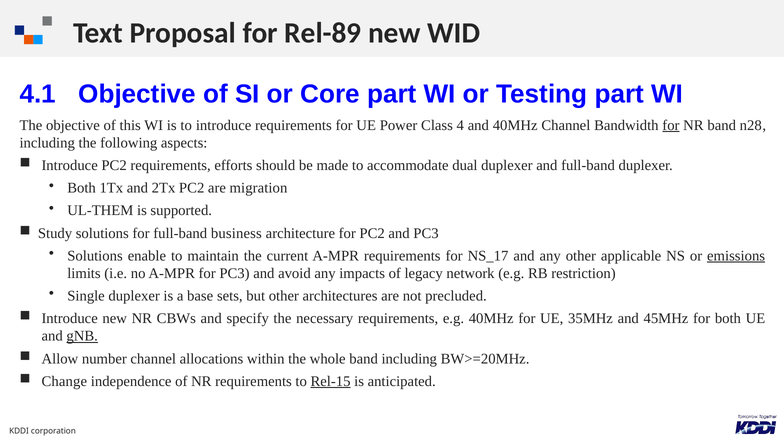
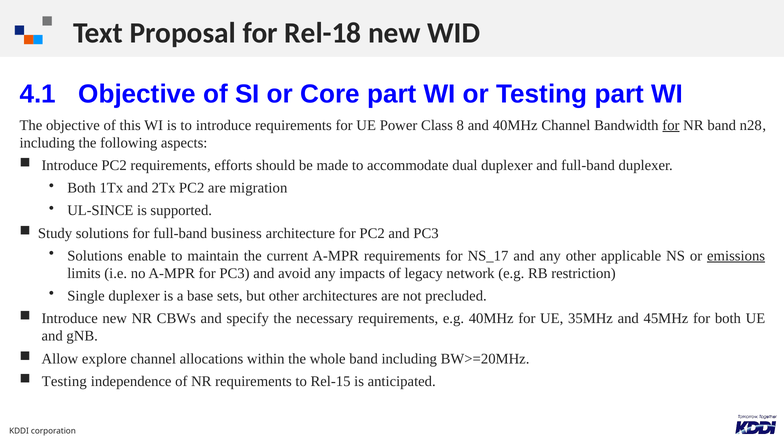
Rel-89: Rel-89 -> Rel-18 (323, 33)
4: 4 -> 8 (460, 125)
UL-THEM: UL-THEM -> UL-SINCE (100, 211)
gNB underline: present -> none (82, 336)
number: number -> explore (104, 359)
Change: Change -> Testing (64, 381)
Rel-15 underline: present -> none (331, 381)
